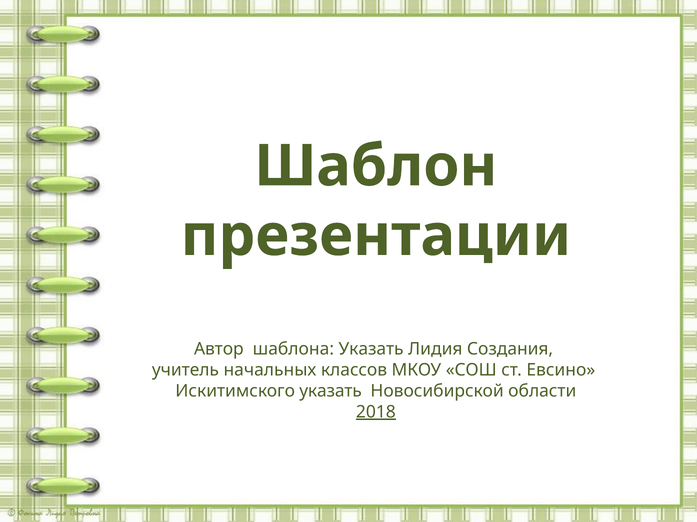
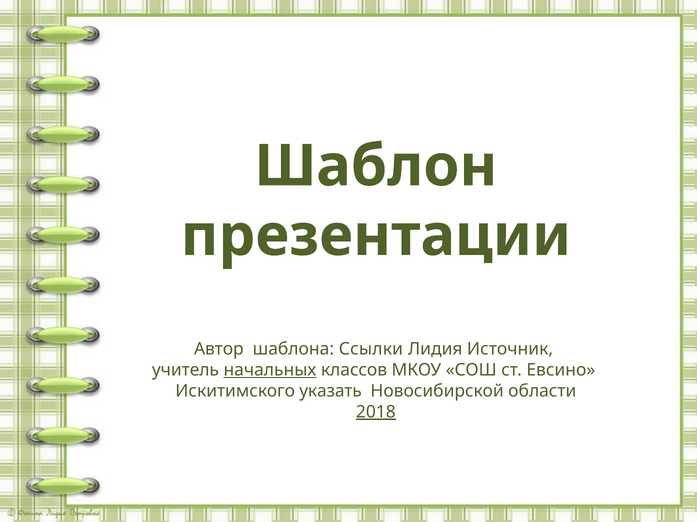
шаблона Указать: Указать -> Ссылки (371, 350)
Создания: Создания -> Источник (510, 350)
начальных underline: none -> present (270, 371)
